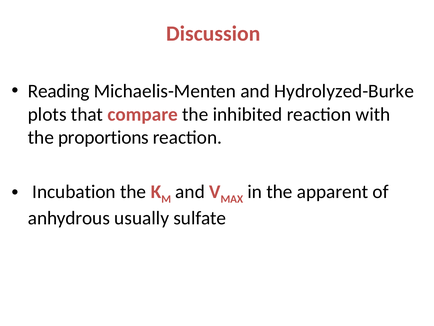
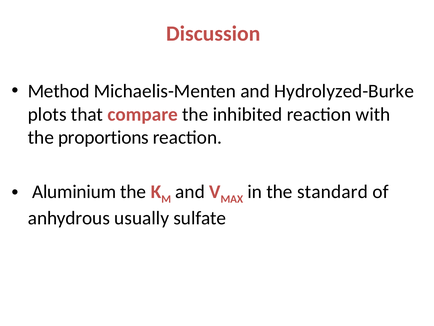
Reading: Reading -> Method (59, 91)
Incubation: Incubation -> Aluminium (74, 191)
apparent: apparent -> standard (332, 191)
